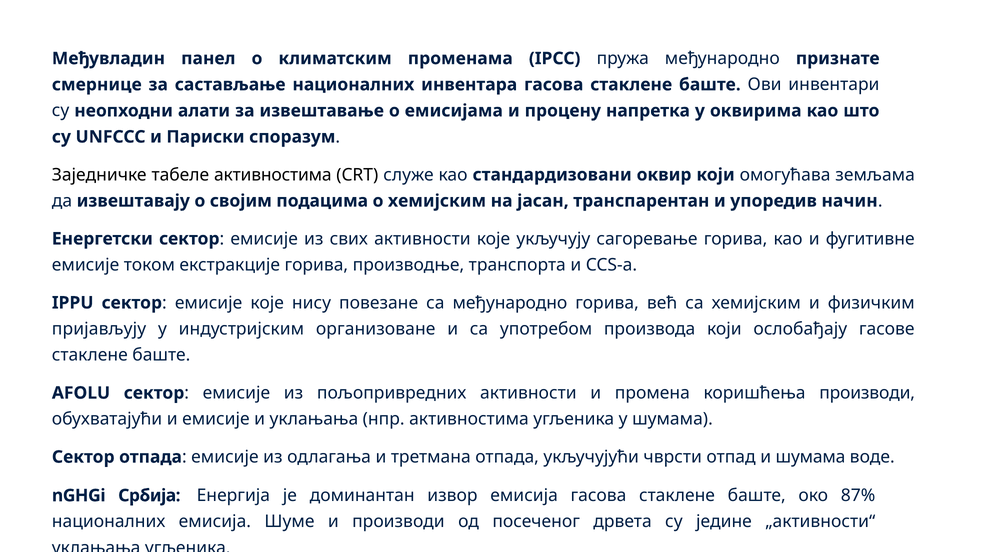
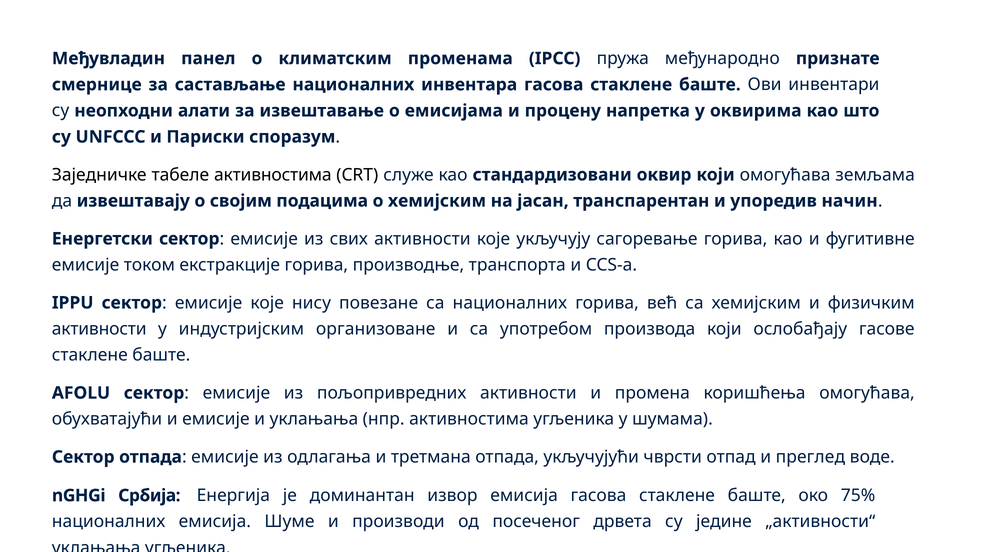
са међународно: међународно -> националних (510, 303)
пријављују: пријављују -> активности (99, 329)
коришћења производи: производи -> омогућава (867, 393)
и шумама: шумама -> преглед (810, 457)
87%: 87% -> 75% (858, 496)
